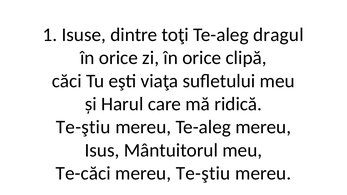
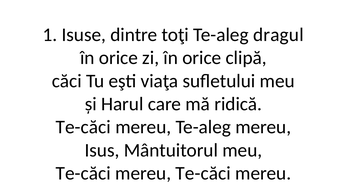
Te-ştiu: Te-ştiu -> Te-căci (83, 127)
mereu Te-ştiu: Te-ştiu -> Te-căci (203, 174)
